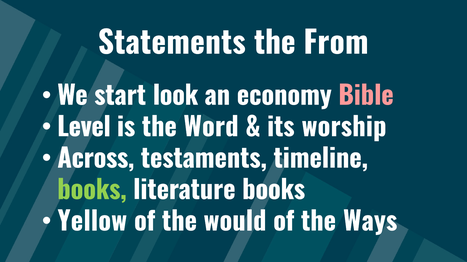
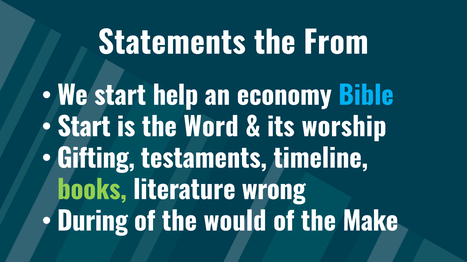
look: look -> help (175, 96)
Bible colour: pink -> light blue (366, 96)
Level: Level -> Start (84, 128)
Across: Across -> Gifting (96, 159)
literature books: books -> wrong (274, 191)
Yellow: Yellow -> During (93, 222)
Ways: Ways -> Make (370, 222)
